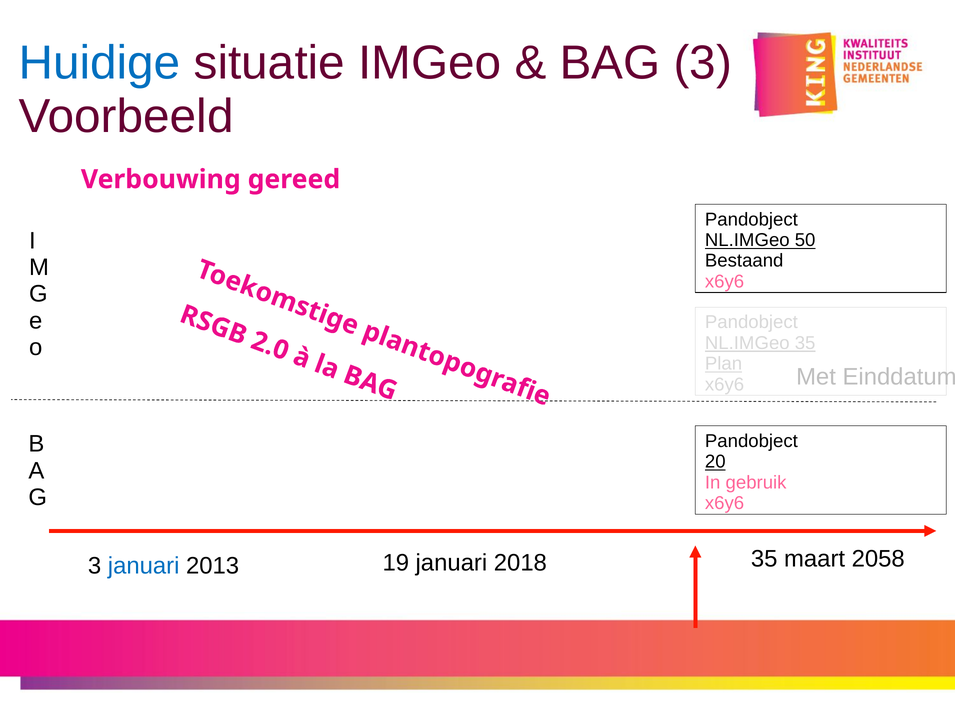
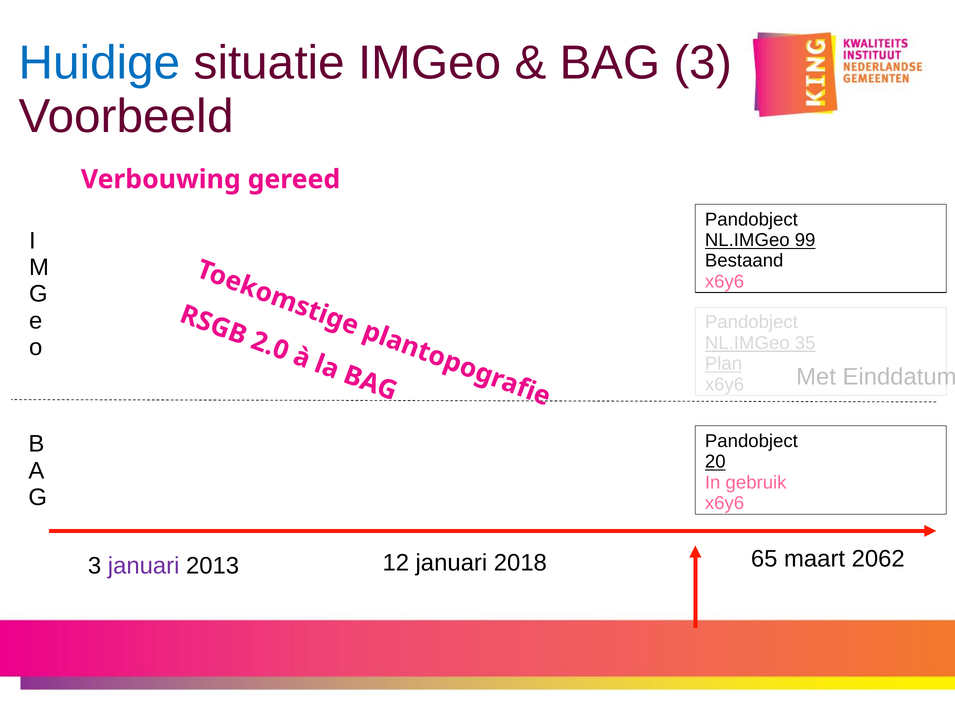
50: 50 -> 99 (805, 240)
januari colour: blue -> purple (144, 566)
19: 19 -> 12 (396, 563)
2018 35: 35 -> 65 (764, 559)
2058: 2058 -> 2062 (878, 559)
